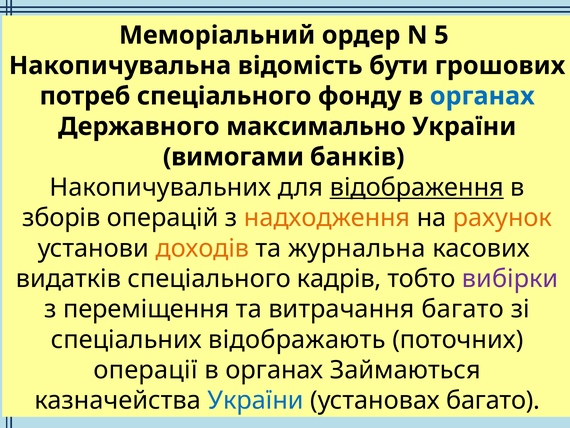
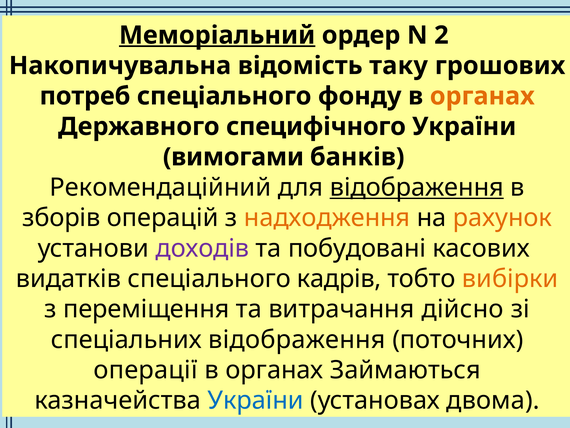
Меморіальний underline: none -> present (217, 35)
5: 5 -> 2 (441, 35)
бути: бути -> таку (399, 66)
органах colour: blue -> orange (482, 96)
максимально: максимально -> специфічного (316, 126)
Накопичувальних: Накопичувальних -> Рекомендаційний (160, 187)
доходів colour: orange -> purple (202, 248)
журнальна: журнальна -> побудовані (357, 248)
вибірки colour: purple -> orange (510, 278)
витрачання багато: багато -> дійсно (463, 309)
спеціальних відображають: відображають -> відображення (297, 339)
установах багато: багато -> двома (493, 400)
